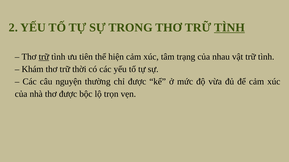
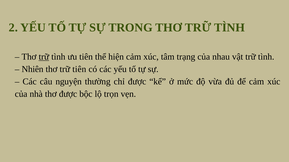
TÌNH underline: present -> none (229, 28)
Khám: Khám -> Nhiên (33, 69)
trữ thời: thời -> tiên (79, 69)
